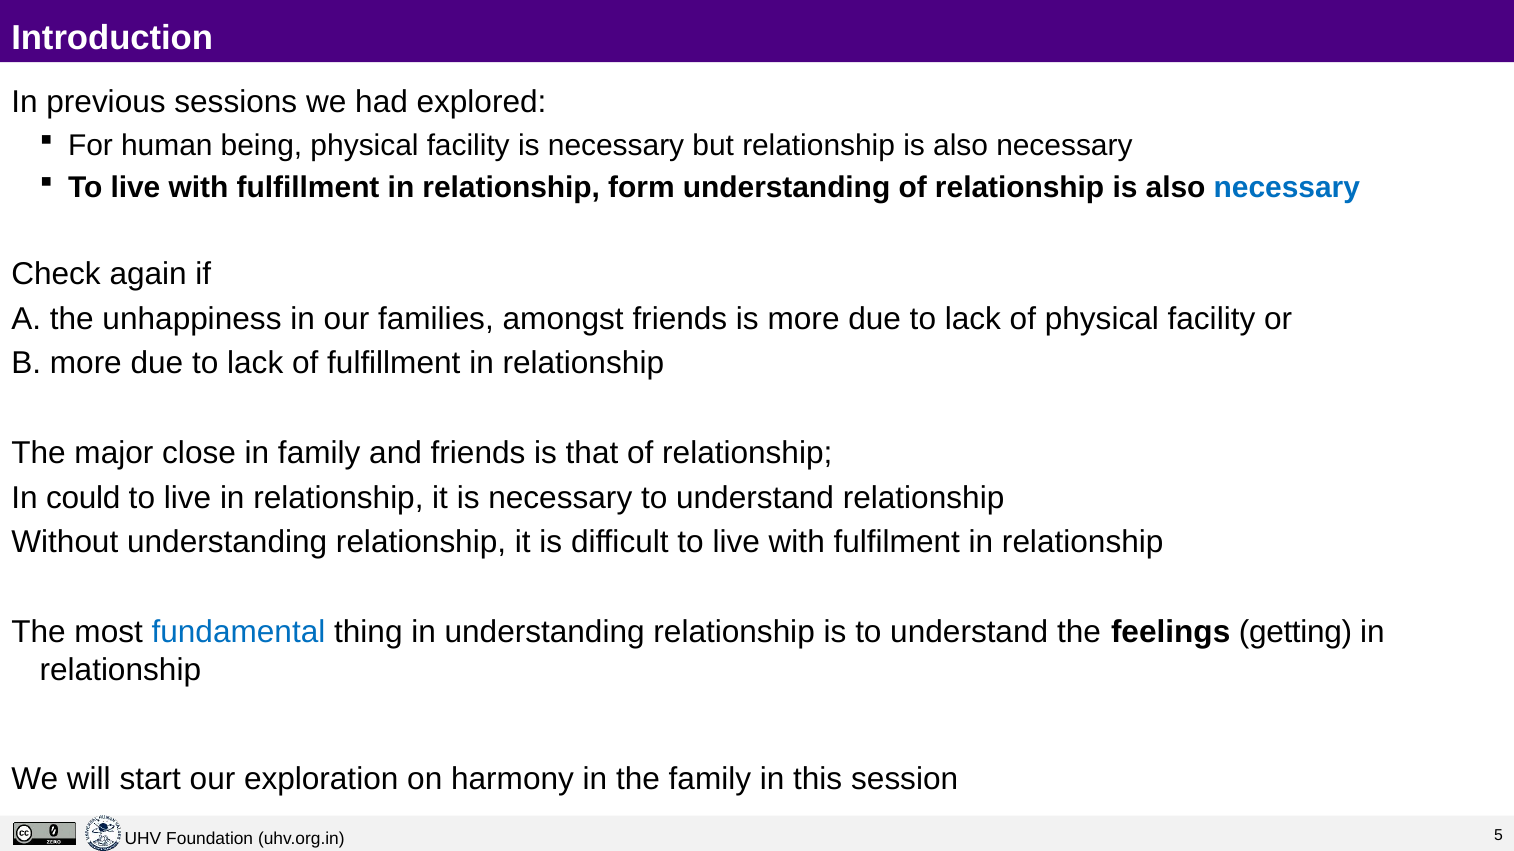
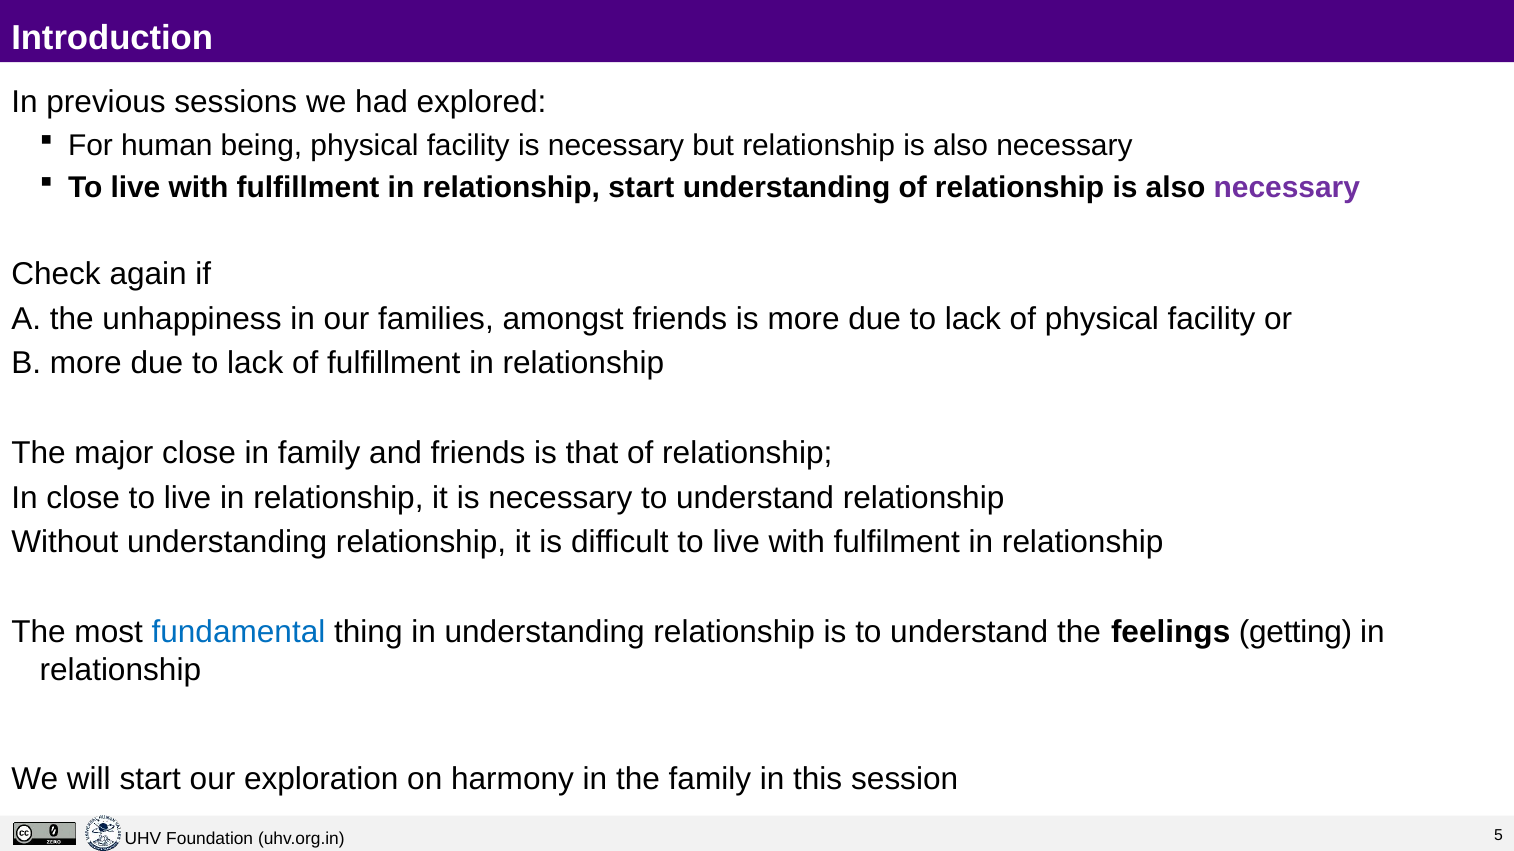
relationship form: form -> start (641, 188)
necessary colour: blue -> purple (1287, 188)
In could: could -> close (83, 498)
